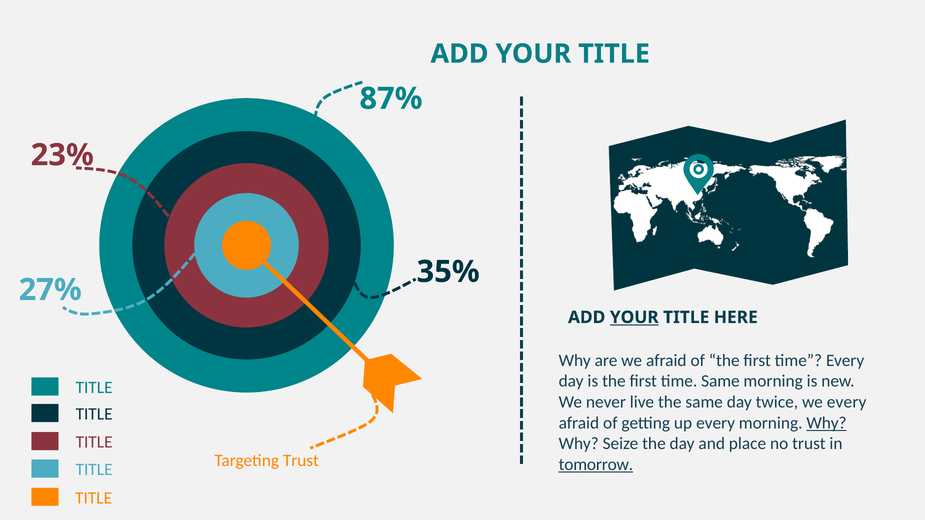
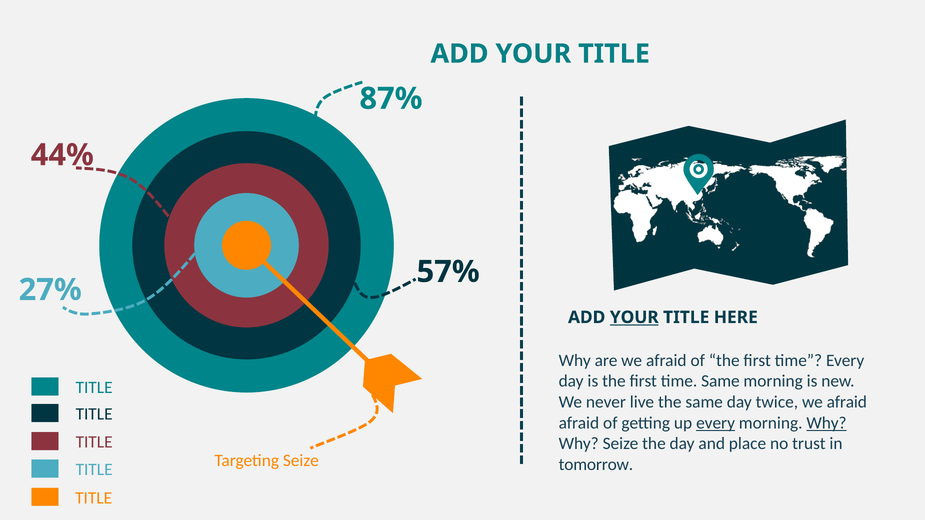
23%: 23% -> 44% (62, 155)
35%: 35% -> 57% (448, 272)
twice we every: every -> afraid (847, 402)
every underline: none -> present (716, 423)
Targeting Trust: Trust -> Seize (301, 461)
tomorrow underline: present -> none (596, 465)
